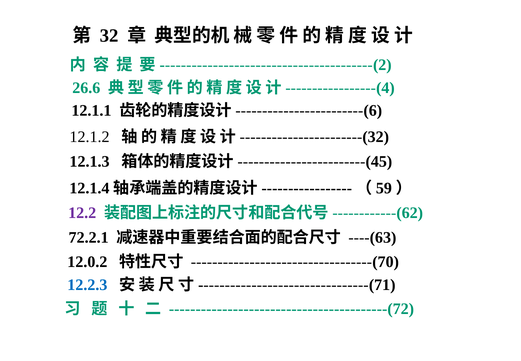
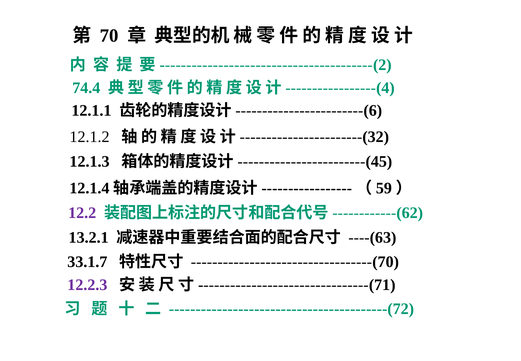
32: 32 -> 70 (109, 36)
26.6: 26.6 -> 74.4 (86, 88)
72.2.1: 72.2.1 -> 13.2.1 (89, 237)
12.0.2: 12.0.2 -> 33.1.7 (87, 262)
12.2.3 colour: blue -> purple (87, 285)
